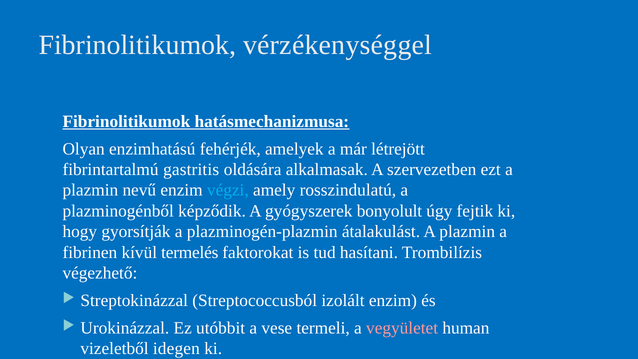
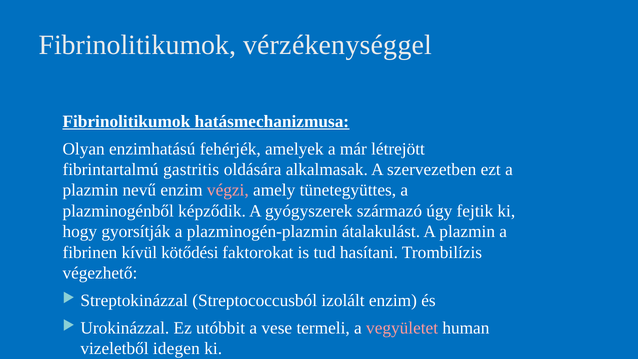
végzi colour: light blue -> pink (228, 190)
rosszindulatú: rosszindulatú -> tünetegyüttes (348, 190)
bonyolult: bonyolult -> származó (389, 211)
termelés: termelés -> kötődési (190, 252)
